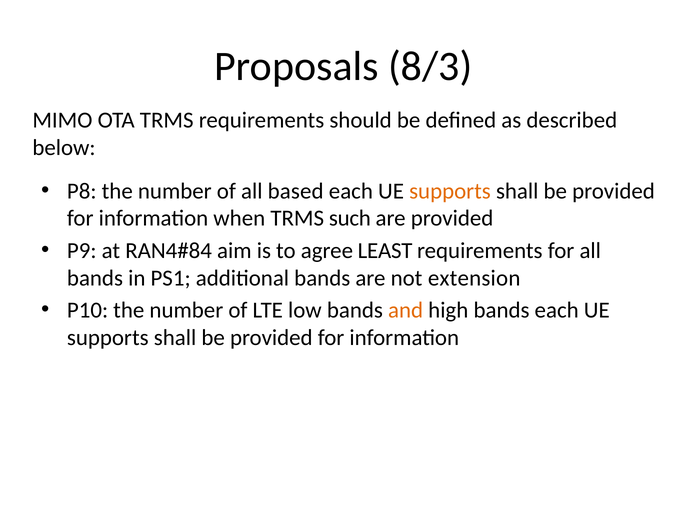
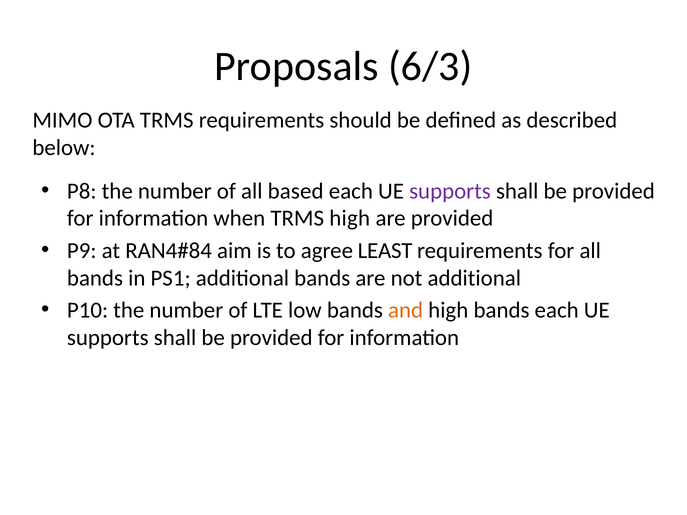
8/3: 8/3 -> 6/3 (430, 67)
supports colour: orange -> purple (450, 191)
TRMS such: such -> high (350, 219)
not extension: extension -> additional (474, 278)
